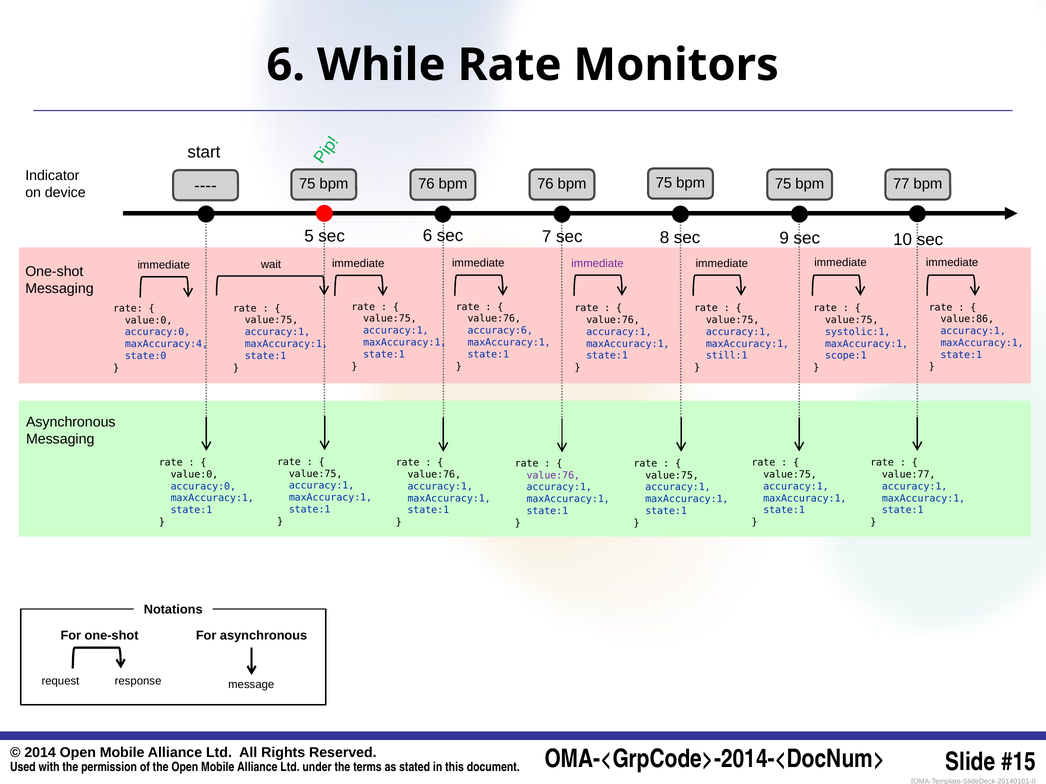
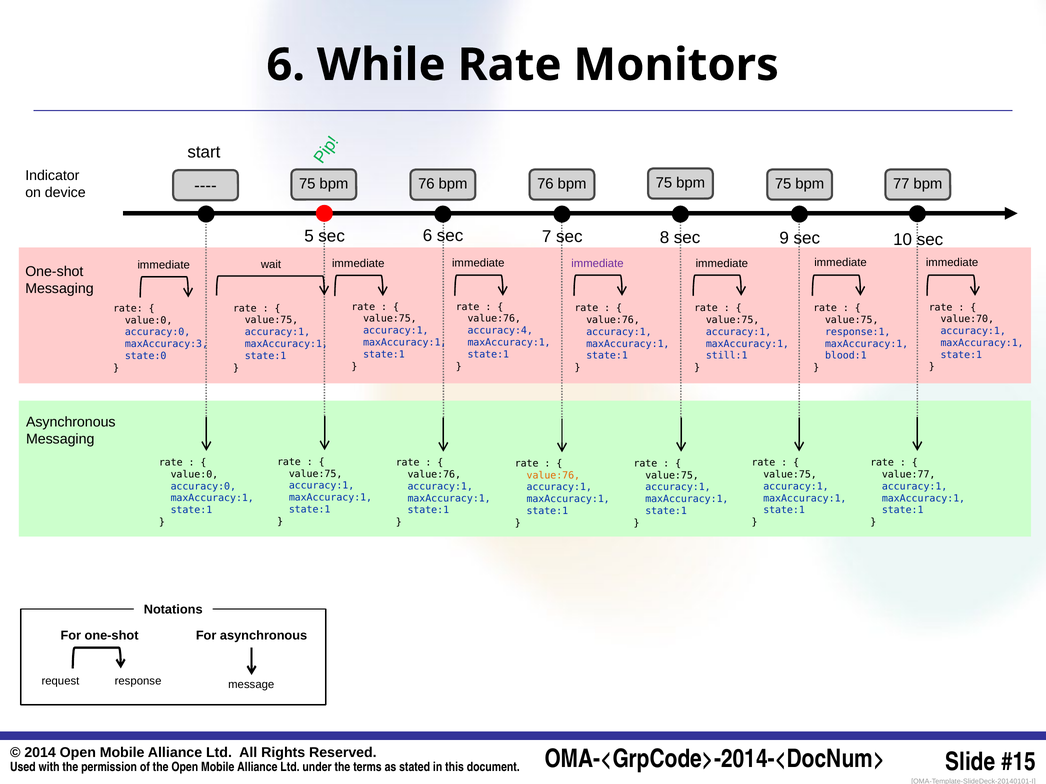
value:86: value:86 -> value:70 (967, 319)
accuracy:6: accuracy:6 -> accuracy:4 (500, 331)
systolic:1: systolic:1 -> response:1 (858, 332)
maxAccuracy:4: maxAccuracy:4 -> maxAccuracy:3 (166, 344)
scope:1: scope:1 -> blood:1 (846, 356)
value:76 colour: purple -> orange (553, 476)
